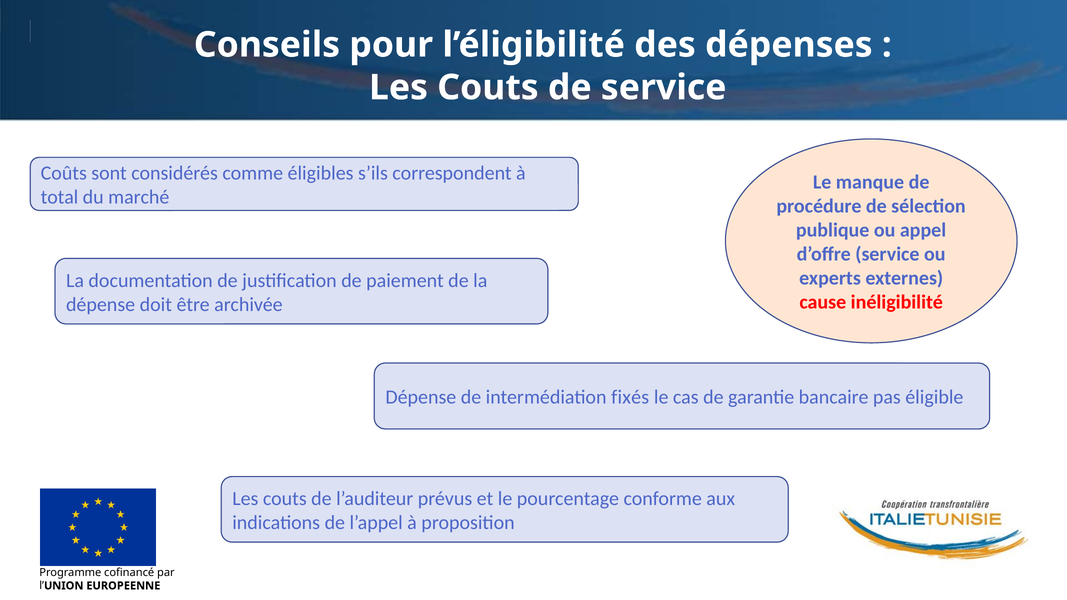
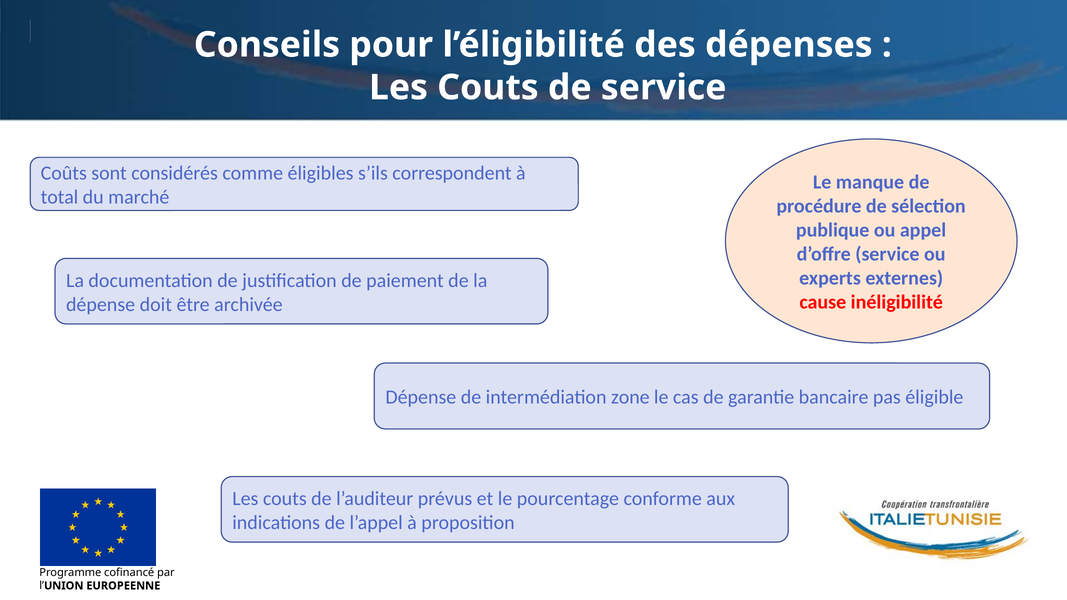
fixés: fixés -> zone (630, 397)
